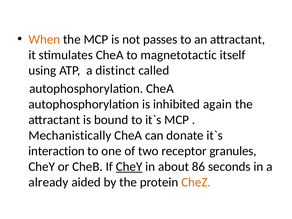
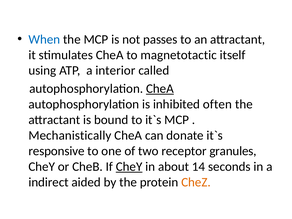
When colour: orange -> blue (44, 39)
distinct: distinct -> interior (115, 71)
CheA underline: none -> present (160, 89)
again: again -> often (217, 104)
interaction: interaction -> responsive (57, 151)
86: 86 -> 14 (199, 167)
already: already -> indirect (49, 182)
